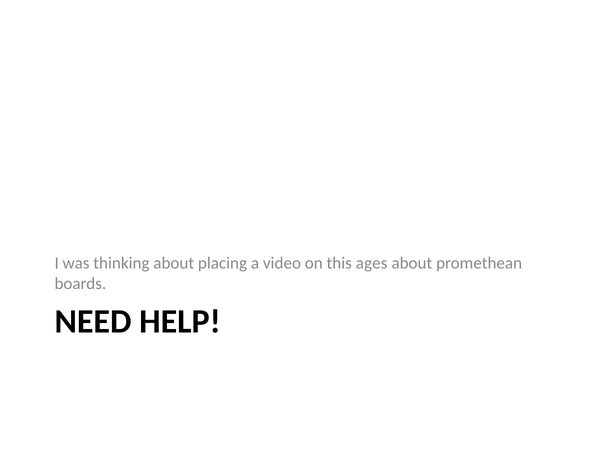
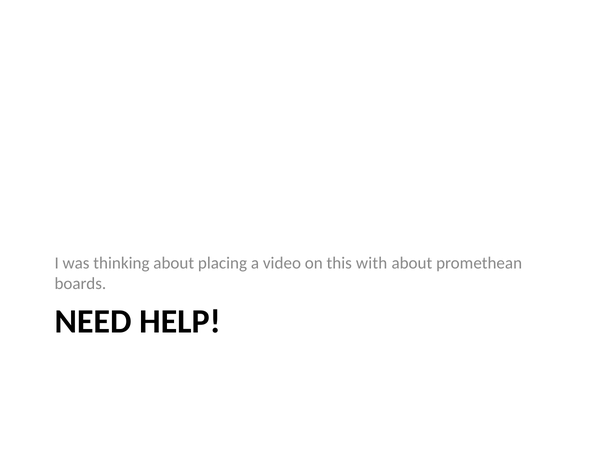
ages: ages -> with (372, 263)
